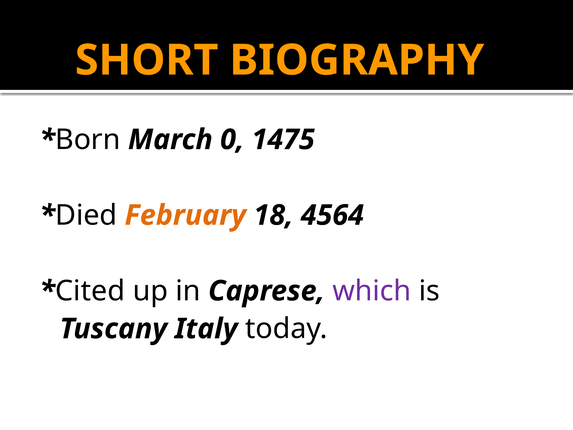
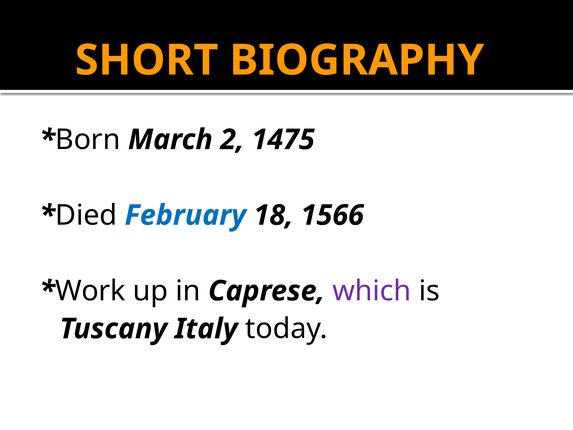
0: 0 -> 2 (232, 140)
February colour: orange -> blue (185, 215)
4564: 4564 -> 1566 (332, 215)
Cited: Cited -> Work (90, 291)
